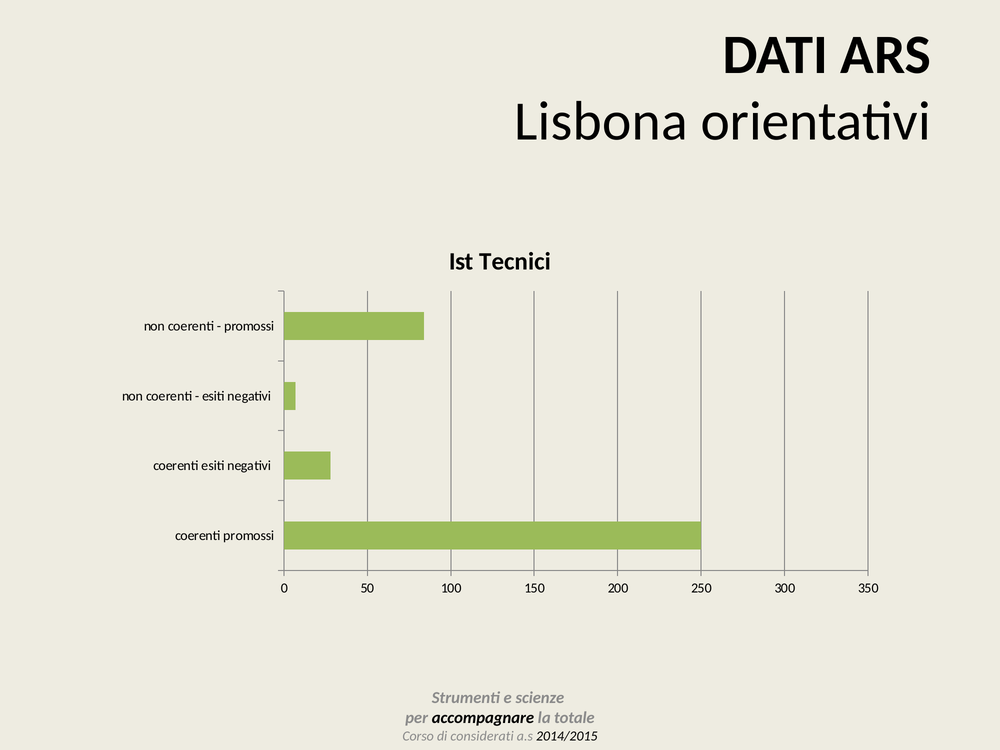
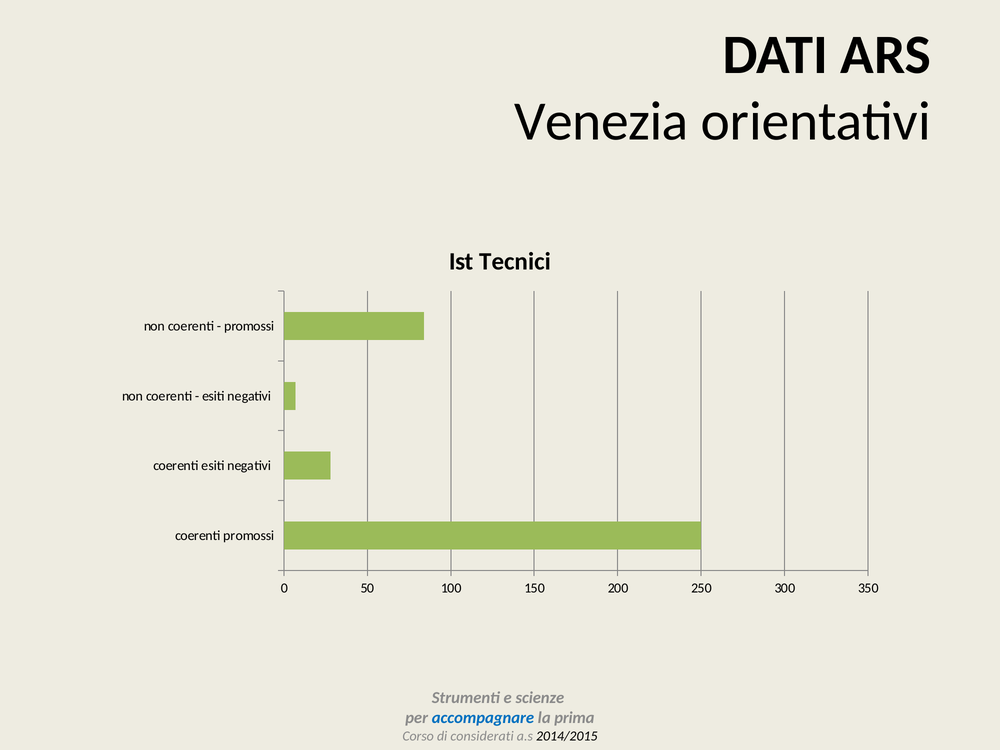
Lisbona: Lisbona -> Venezia (601, 122)
accompagnare colour: black -> blue (483, 718)
totale: totale -> prima (574, 718)
